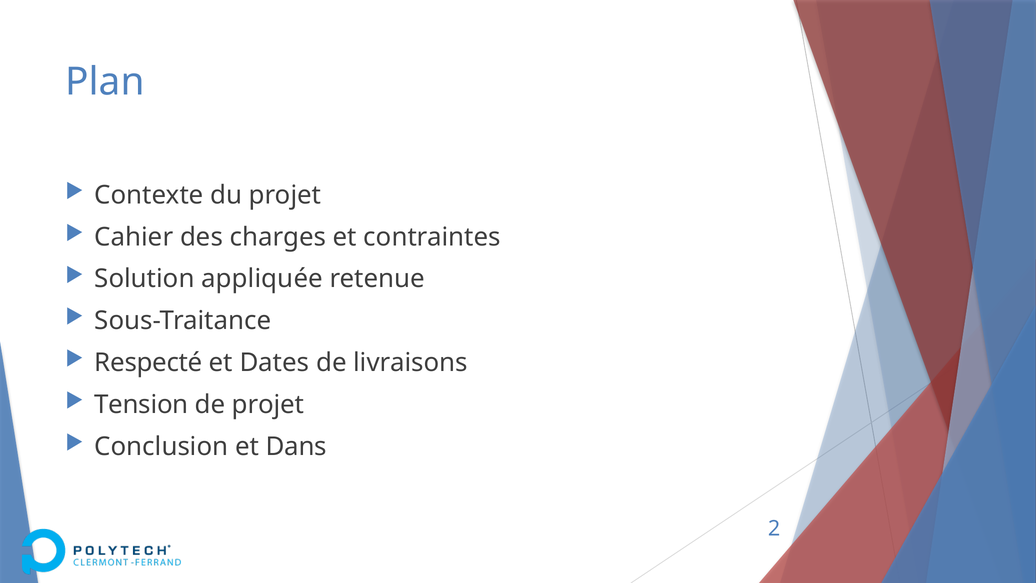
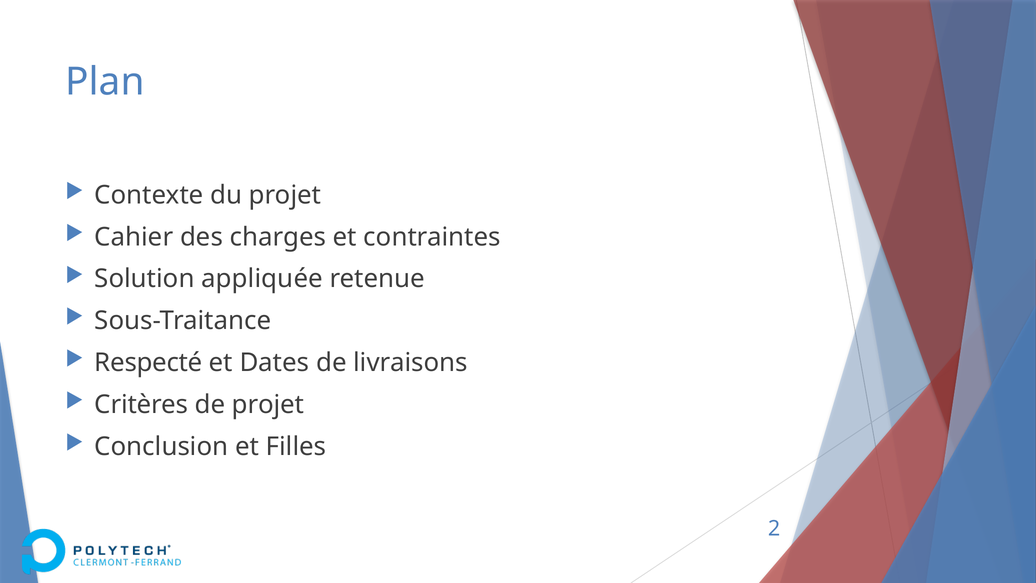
Tension: Tension -> Critères (141, 404)
Dans: Dans -> Filles (296, 446)
